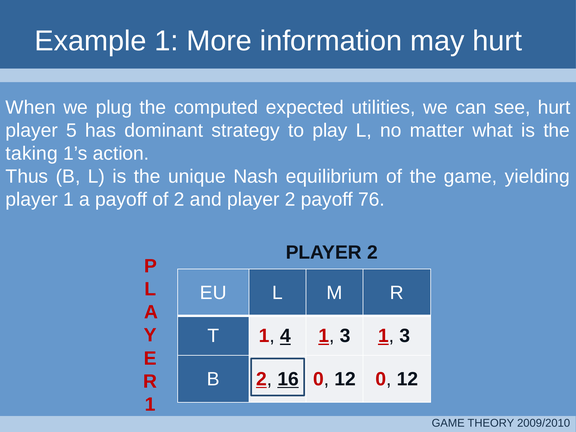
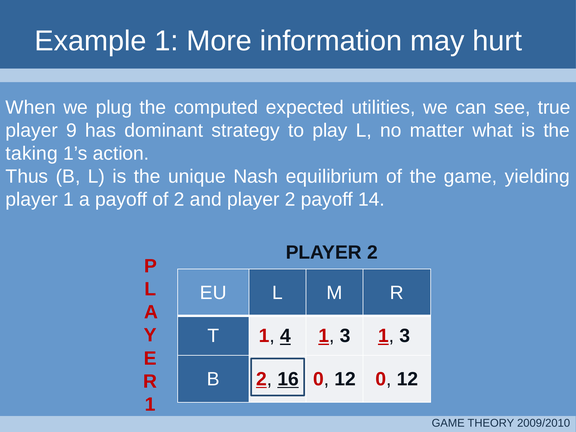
see hurt: hurt -> true (554, 107)
5: 5 -> 9 (72, 131)
76: 76 -> 14 (371, 200)
